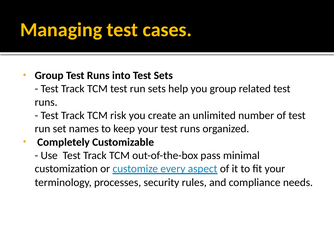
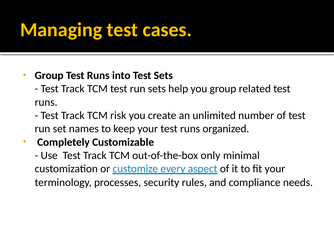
pass: pass -> only (210, 156)
